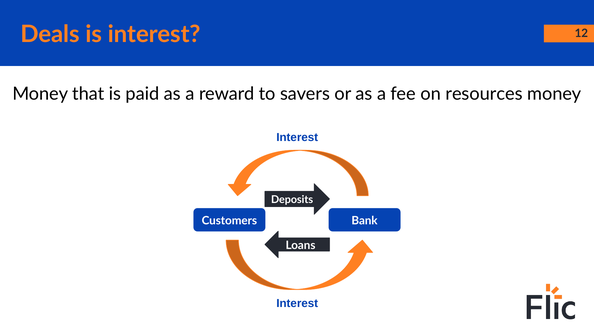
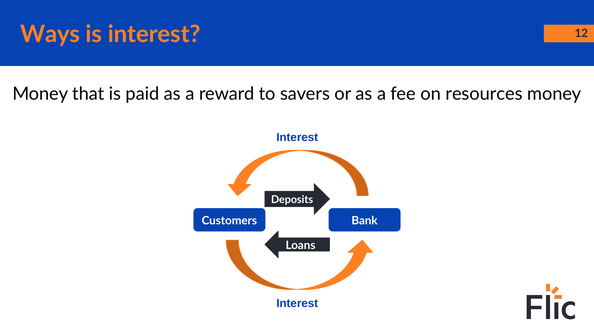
Deals: Deals -> Ways (50, 34)
